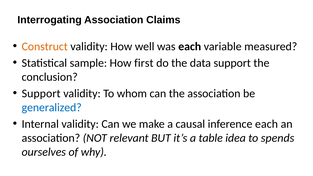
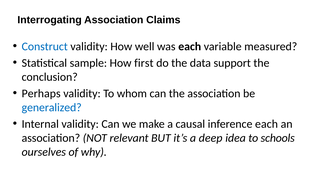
Construct colour: orange -> blue (45, 47)
Support: Support -> Perhaps (41, 93)
table: table -> deep (211, 138)
spends: spends -> schools (278, 138)
